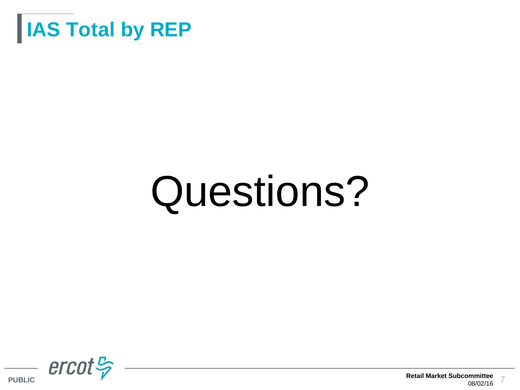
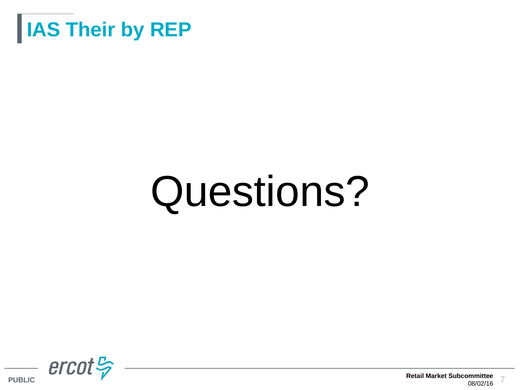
Total: Total -> Their (91, 30)
